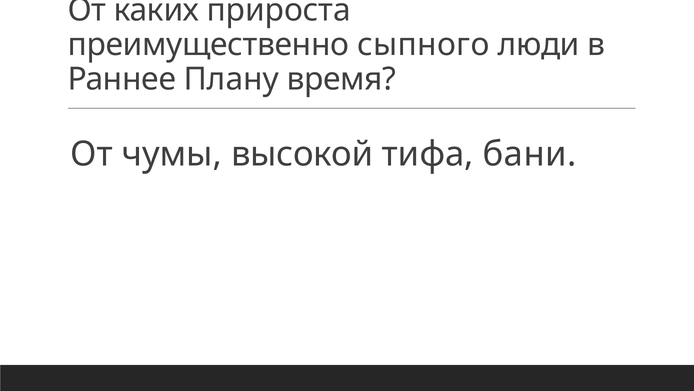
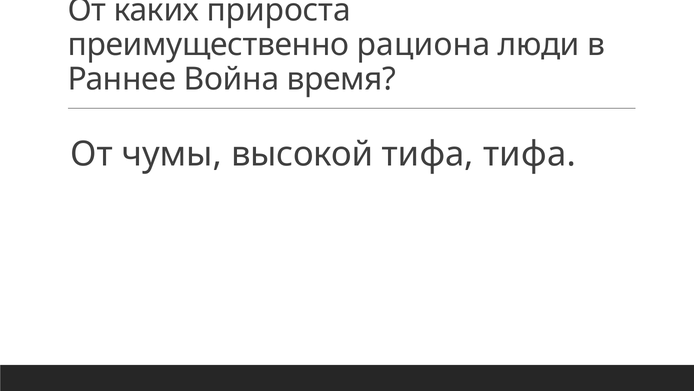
сыпного: сыпного -> рациона (423, 45)
Плану: Плану -> Война (231, 79)
тифа бани: бани -> тифа (530, 154)
